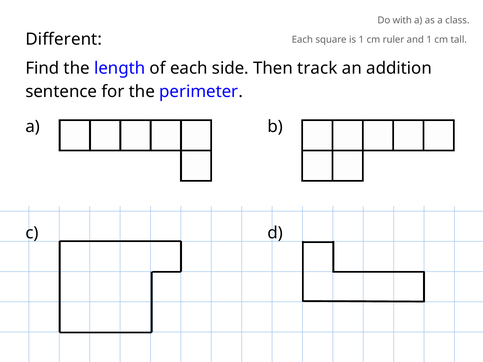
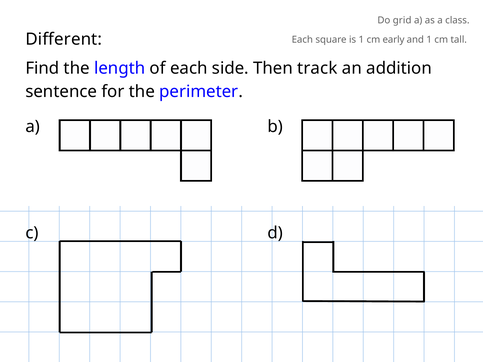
with: with -> grid (402, 20)
ruler: ruler -> early (394, 40)
